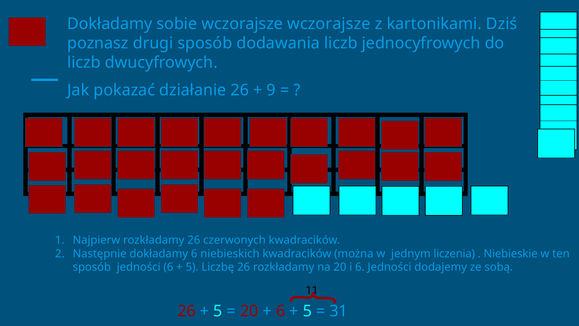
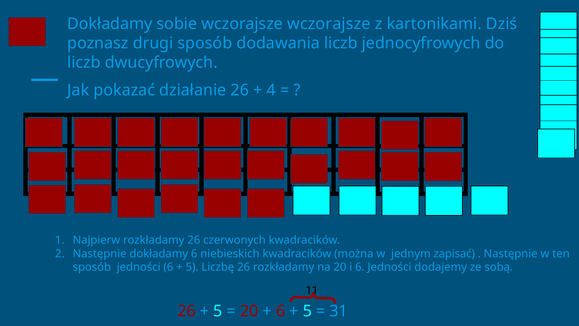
9: 9 -> 4 (271, 90)
liczenia: liczenia -> zapisać (454, 254)
Niebieskie: Niebieskie -> Następnie (511, 254)
